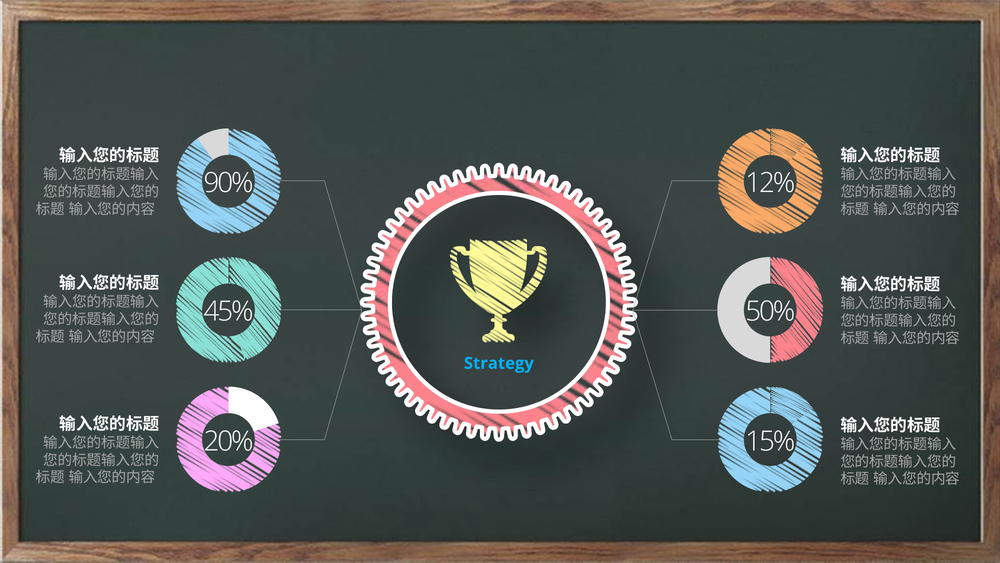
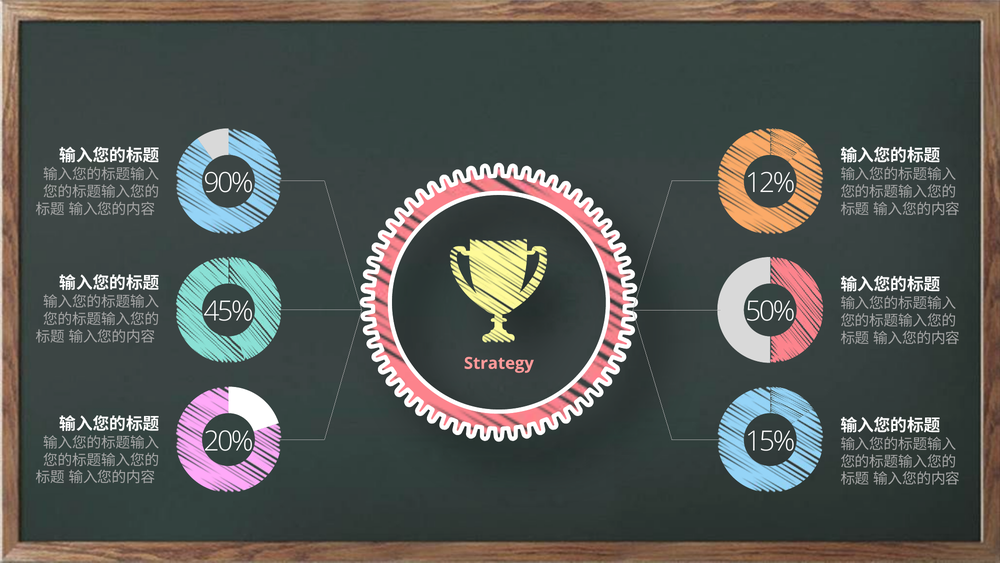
Strategy colour: light blue -> pink (499, 363)
